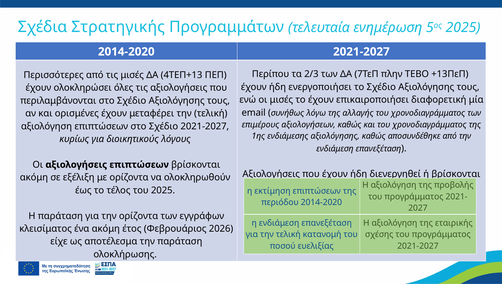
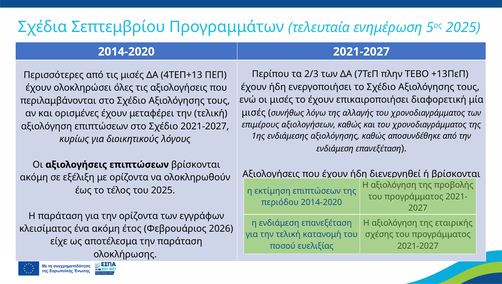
Στρατηγικής: Στρατηγικής -> Σεπτεμβρίου (118, 27)
email: email -> μισές (254, 113)
